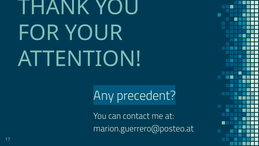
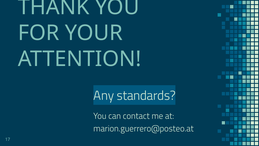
precedent: precedent -> standards (146, 95)
